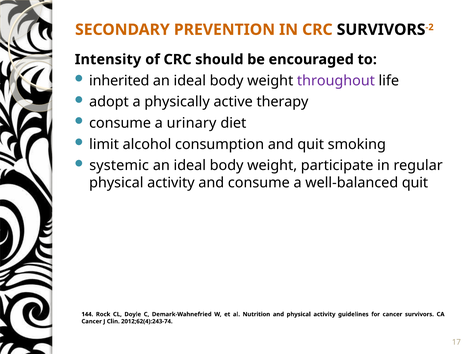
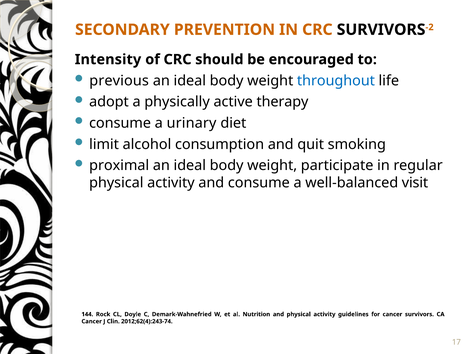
inherited: inherited -> previous (119, 81)
throughout colour: purple -> blue (336, 81)
systemic: systemic -> proximal (119, 166)
well-balanced quit: quit -> visit (415, 183)
